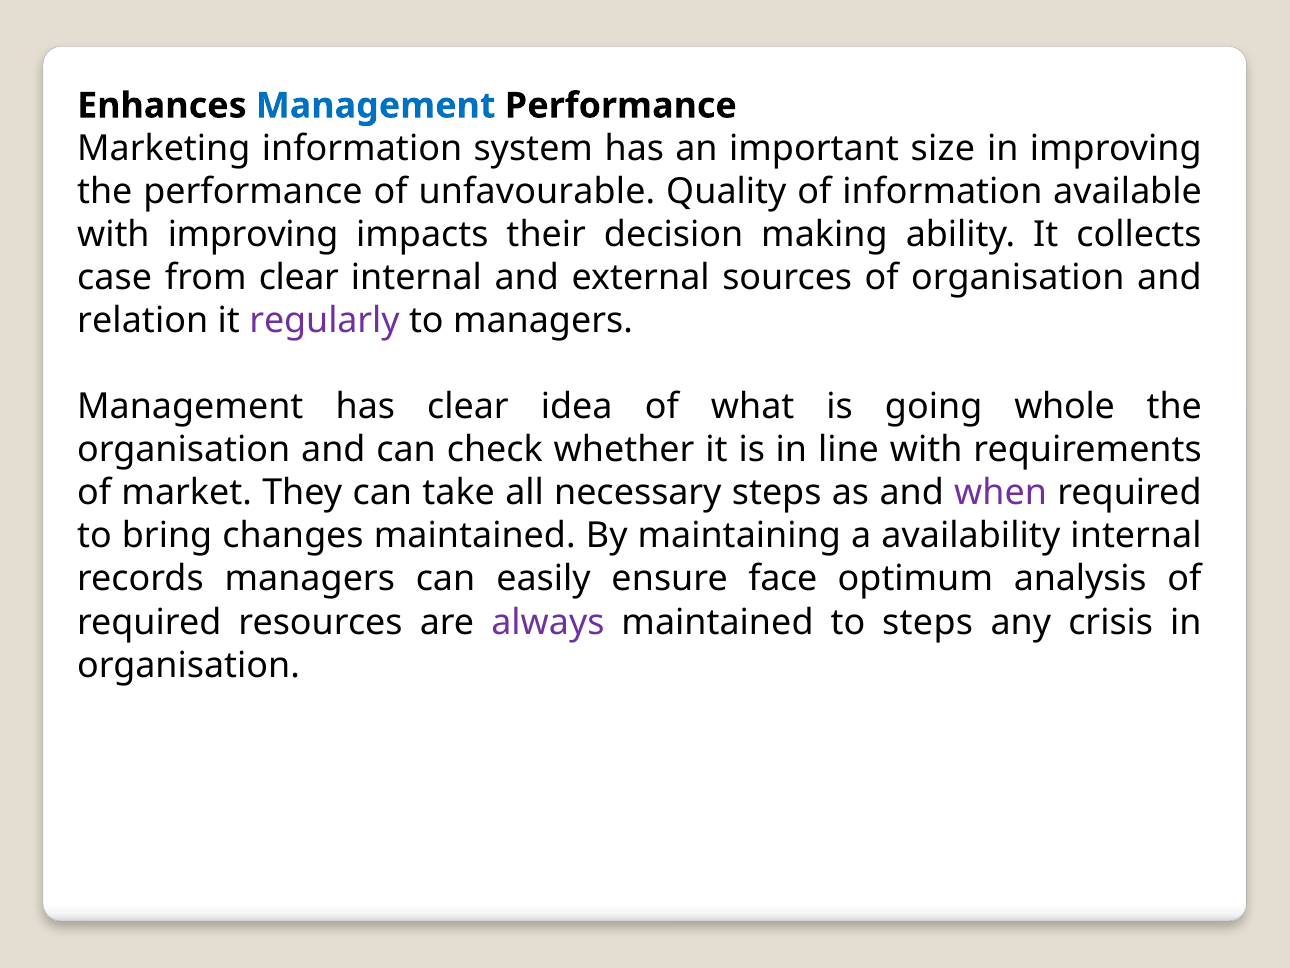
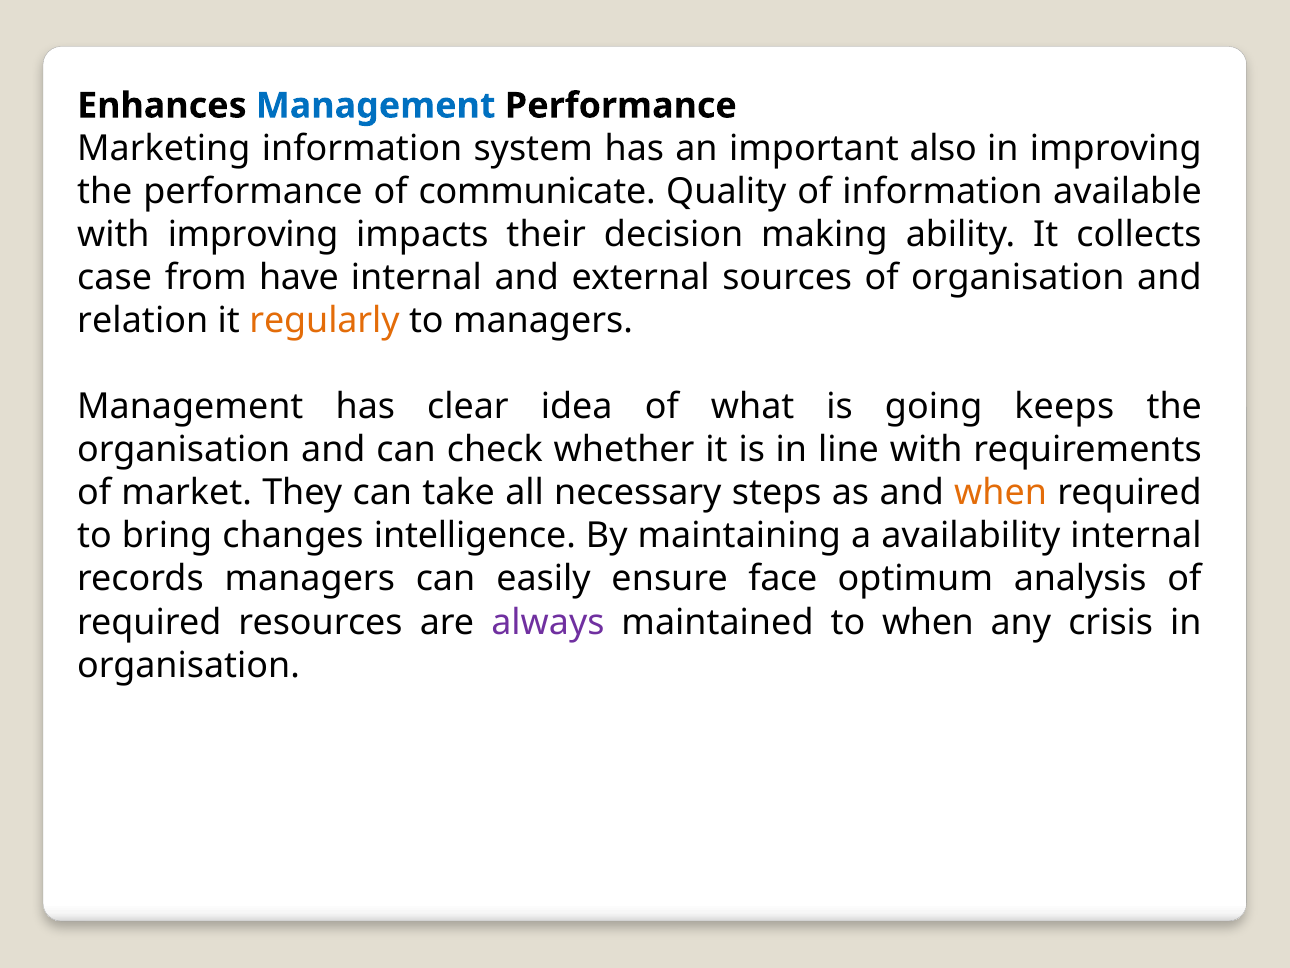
size: size -> also (943, 149)
unfavourable: unfavourable -> communicate (537, 192)
from clear: clear -> have (299, 278)
regularly colour: purple -> orange (325, 321)
whole: whole -> keeps (1064, 407)
when colour: purple -> orange (1001, 493)
changes maintained: maintained -> intelligence (475, 536)
to steps: steps -> when (928, 622)
